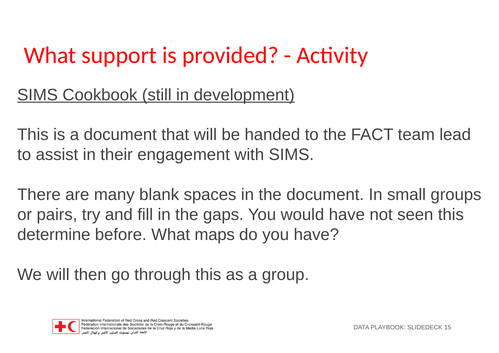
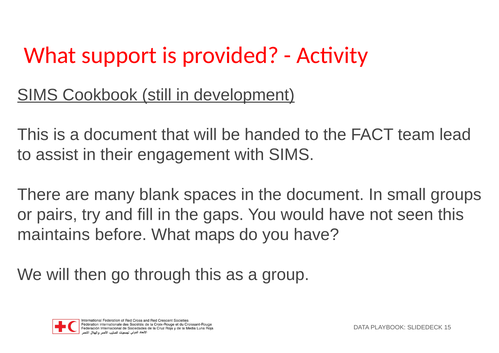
determine: determine -> maintains (54, 235)
